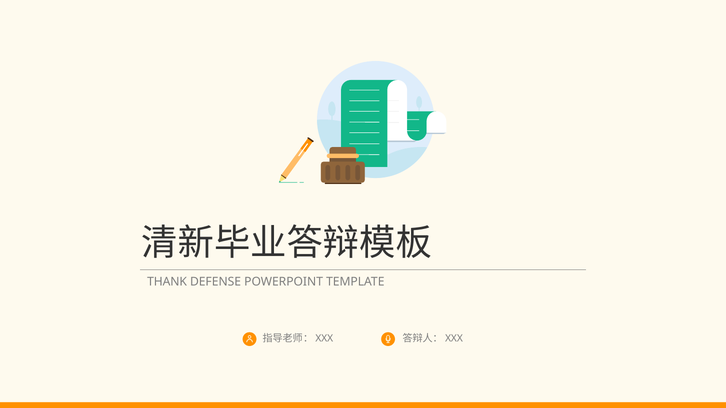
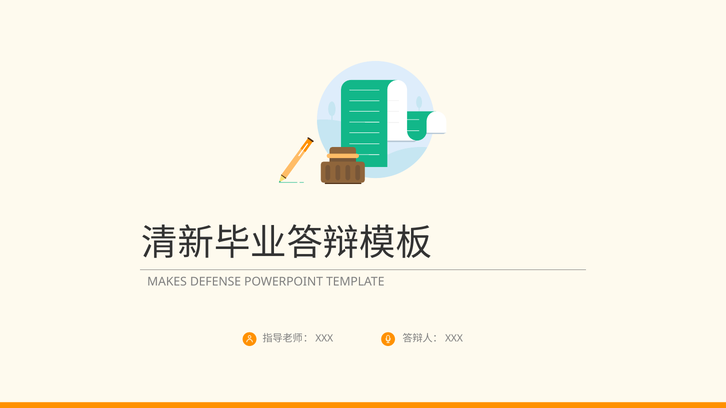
THANK: THANK -> MAKES (167, 282)
